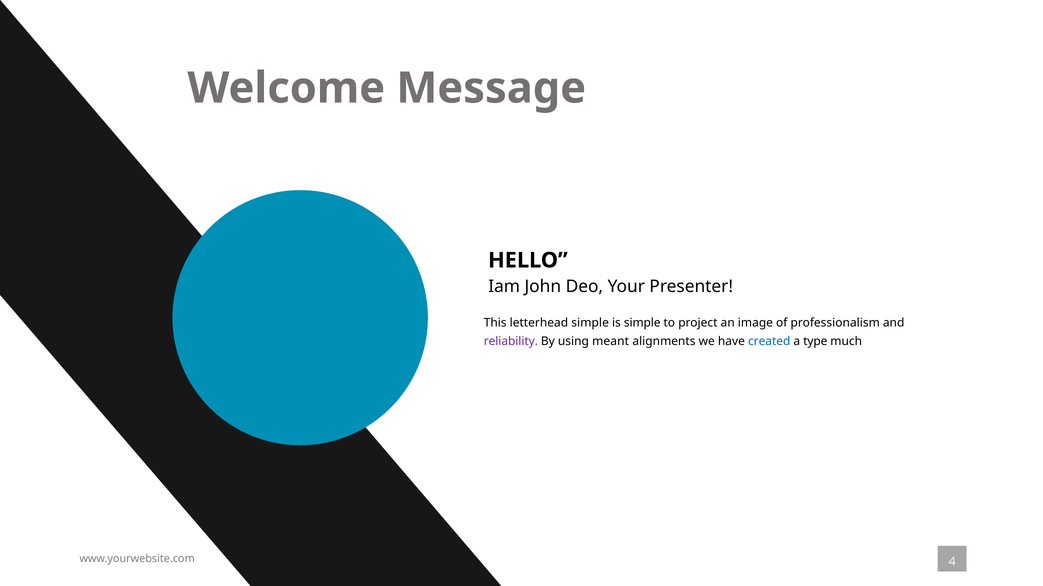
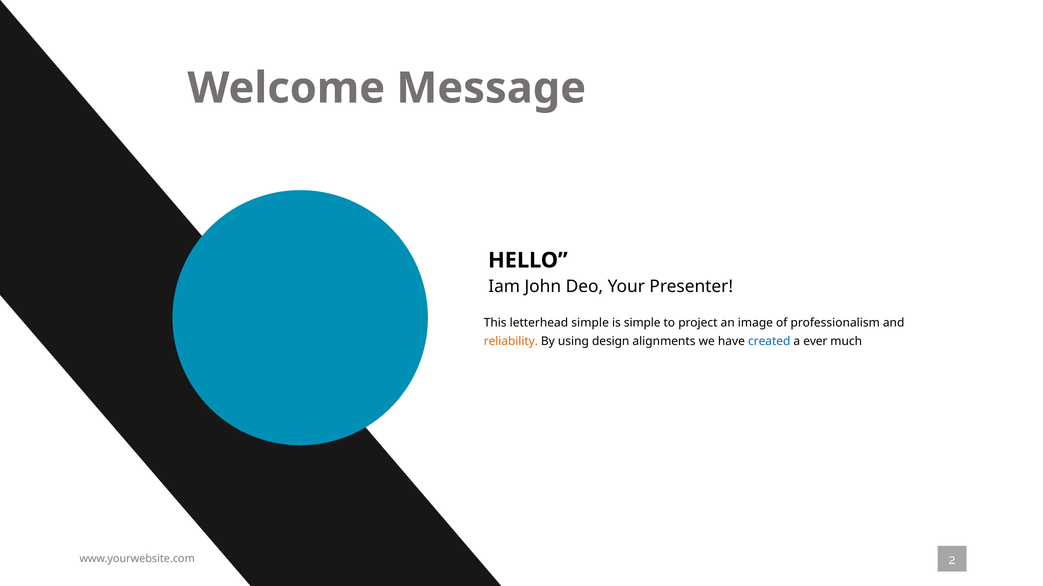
reliability colour: purple -> orange (511, 342)
meant: meant -> design (611, 342)
type: type -> ever (815, 342)
4: 4 -> 2 (952, 560)
